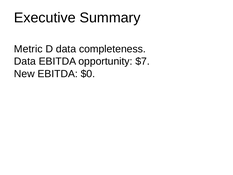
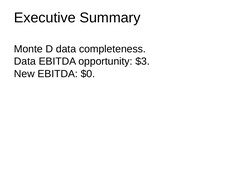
Metric: Metric -> Monte (28, 49)
$7: $7 -> $3 (143, 61)
